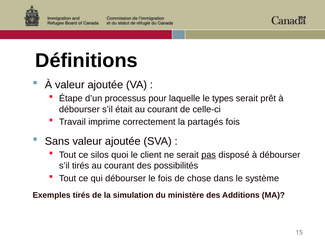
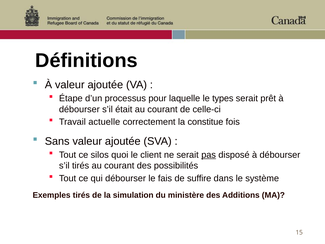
imprime: imprime -> actuelle (104, 122)
partagés: partagés -> constitue (205, 122)
le fois: fois -> fais (165, 178)
chose: chose -> suffire (199, 178)
